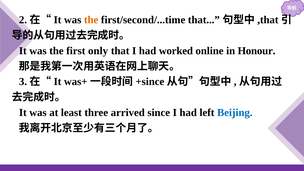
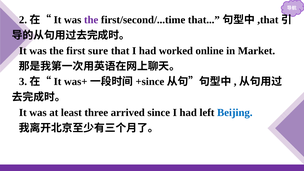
the colour: orange -> purple (91, 20)
only: only -> sure (98, 51)
Honour: Honour -> Market (256, 51)
